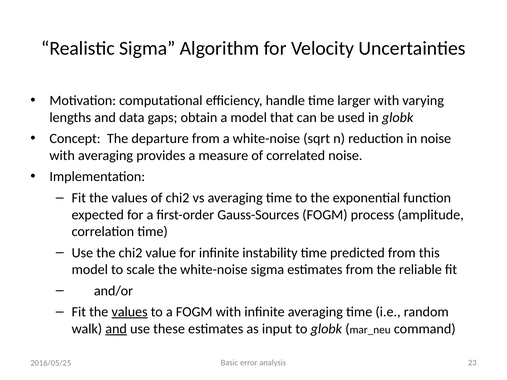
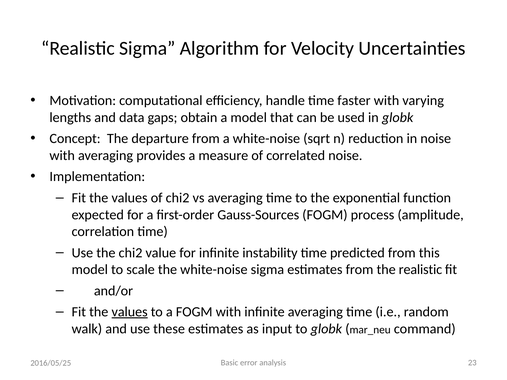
larger: larger -> faster (354, 101)
the reliable: reliable -> realistic (420, 270)
and underline: present -> none (116, 329)
